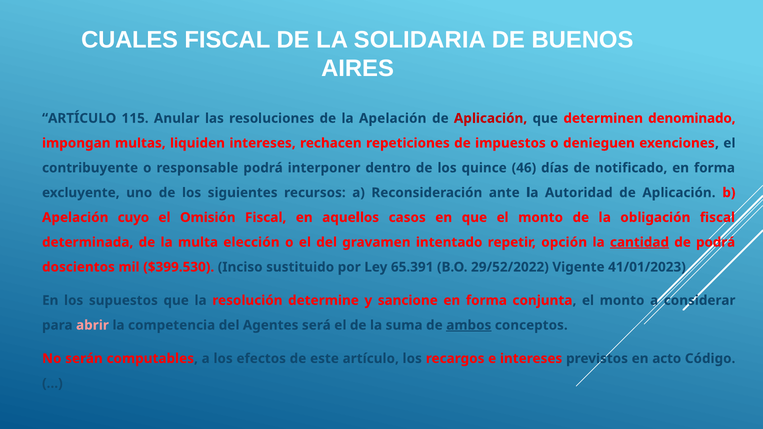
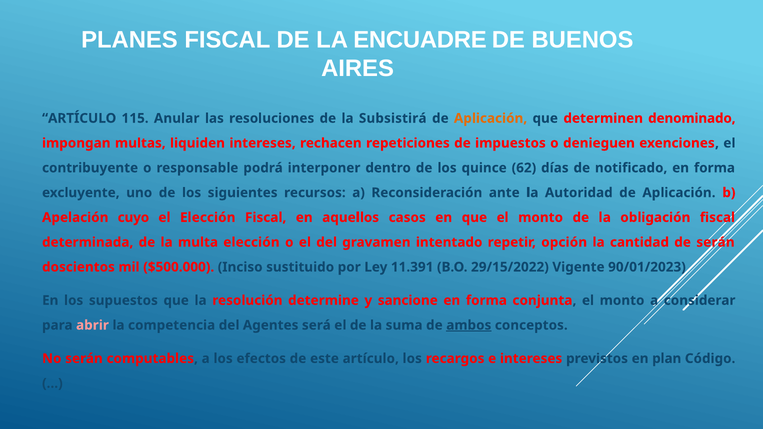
CUALES: CUALES -> PLANES (129, 40)
SOLIDARIA: SOLIDARIA -> ENCUADRE (420, 40)
la Apelación: Apelación -> Subsistirá (393, 118)
Aplicación colour: red -> orange (491, 118)
46: 46 -> 62 (524, 168)
el Omisión: Omisión -> Elección (208, 218)
cantidad underline: present -> none (639, 242)
de podrá: podrá -> serán (715, 242)
$399.530: $399.530 -> $500.000 (179, 267)
65.391: 65.391 -> 11.391 (412, 267)
29/52/2022: 29/52/2022 -> 29/15/2022 (510, 267)
41/01/2023: 41/01/2023 -> 90/01/2023 (647, 267)
acto: acto -> plan (667, 359)
